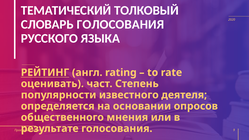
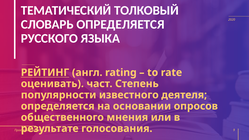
СЛОВАРЬ ГОЛОСОВАНИЯ: ГОЛОСОВАНИЯ -> ОПРЕДЕЛЯЕТСЯ (121, 24)
